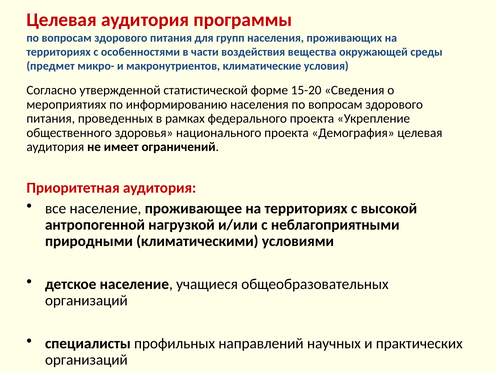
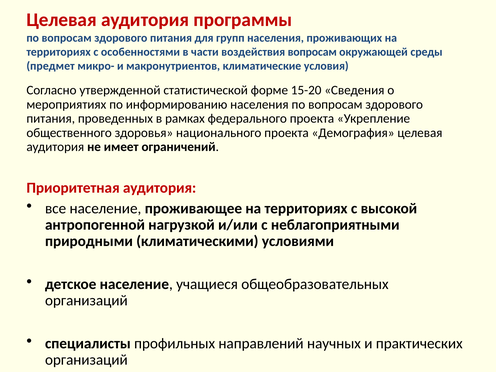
воздействия вещества: вещества -> вопросам (312, 52)
